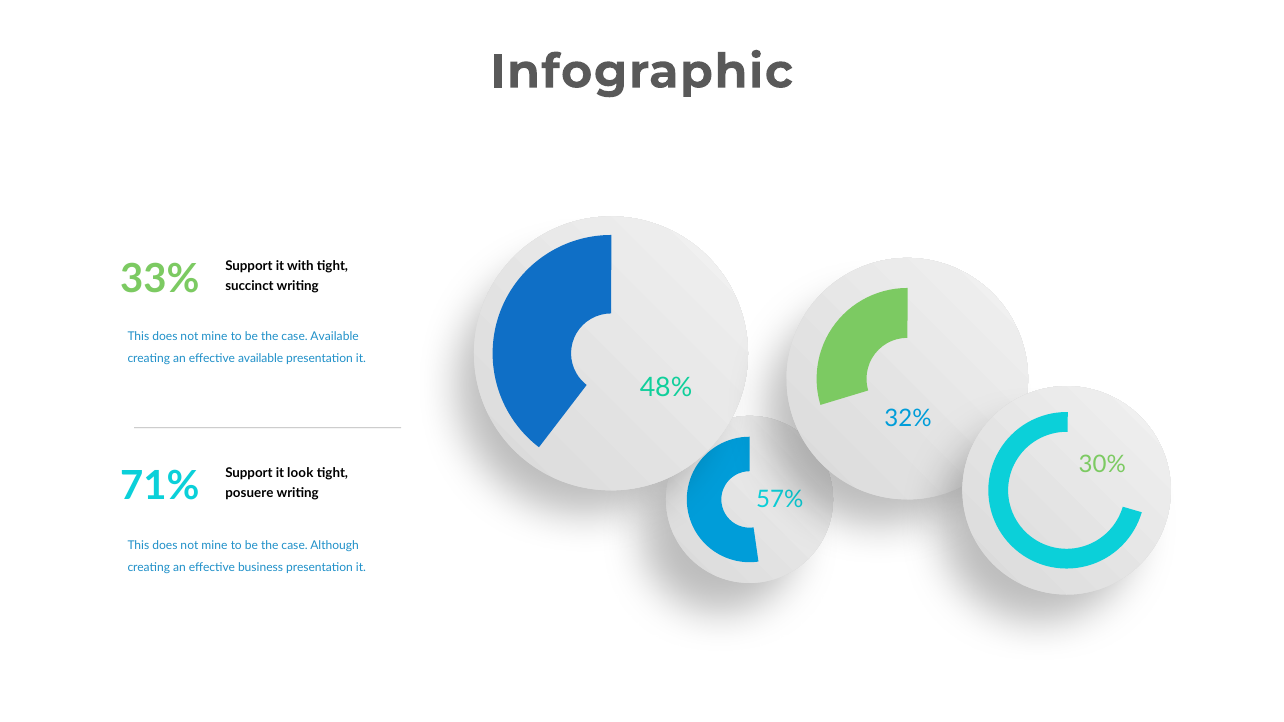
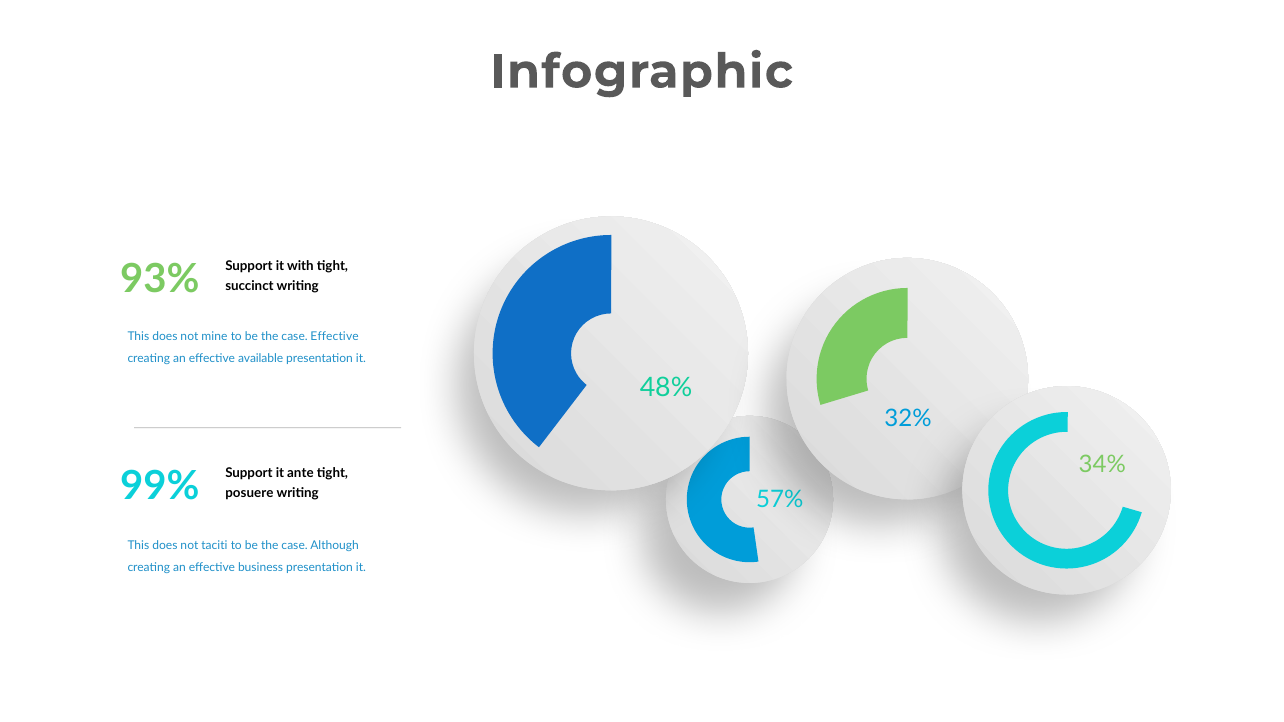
33%: 33% -> 93% (160, 279)
case Available: Available -> Effective (335, 337)
30%: 30% -> 34% (1102, 465)
look: look -> ante (300, 474)
71%: 71% -> 99% (160, 486)
mine: mine -> taciti (214, 546)
